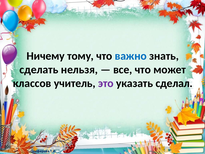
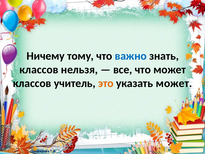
сделать: сделать -> классов (39, 69)
это colour: purple -> orange (106, 83)
указать сделал: сделал -> может (174, 83)
